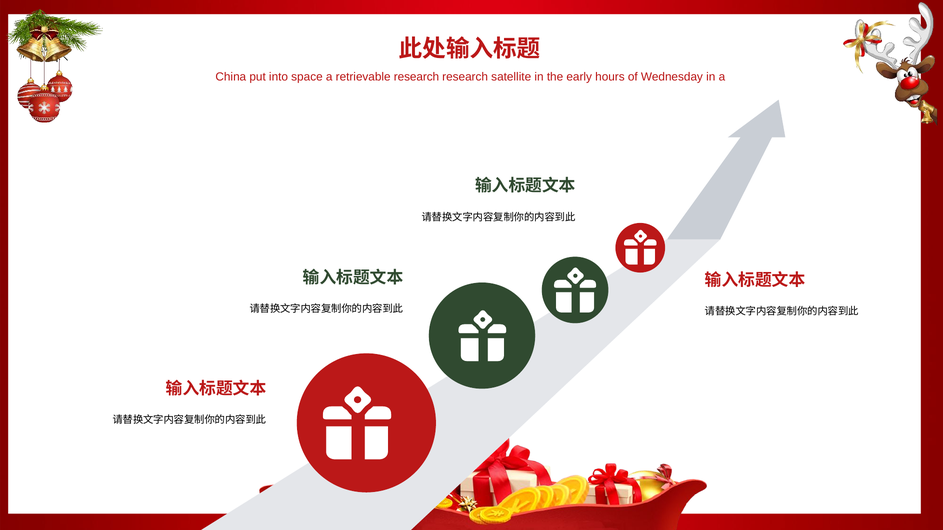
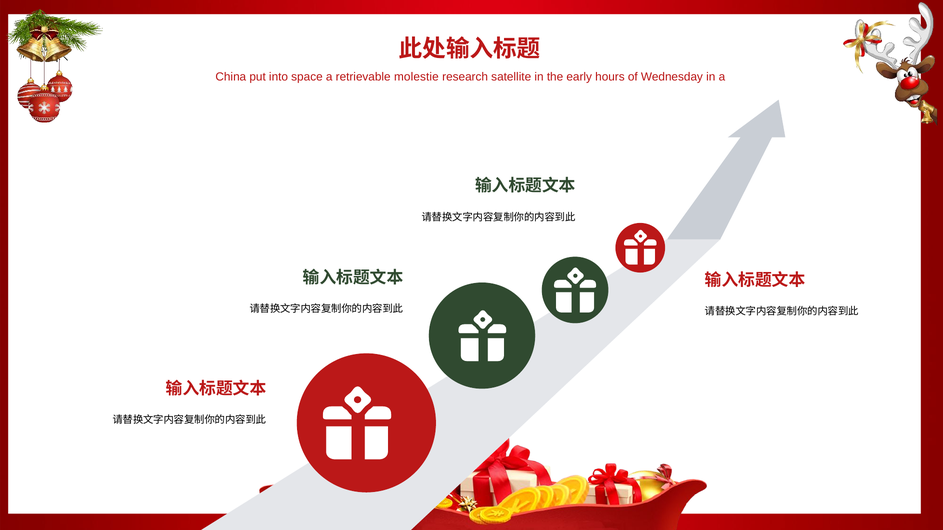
retrievable research: research -> molestie (416, 77)
